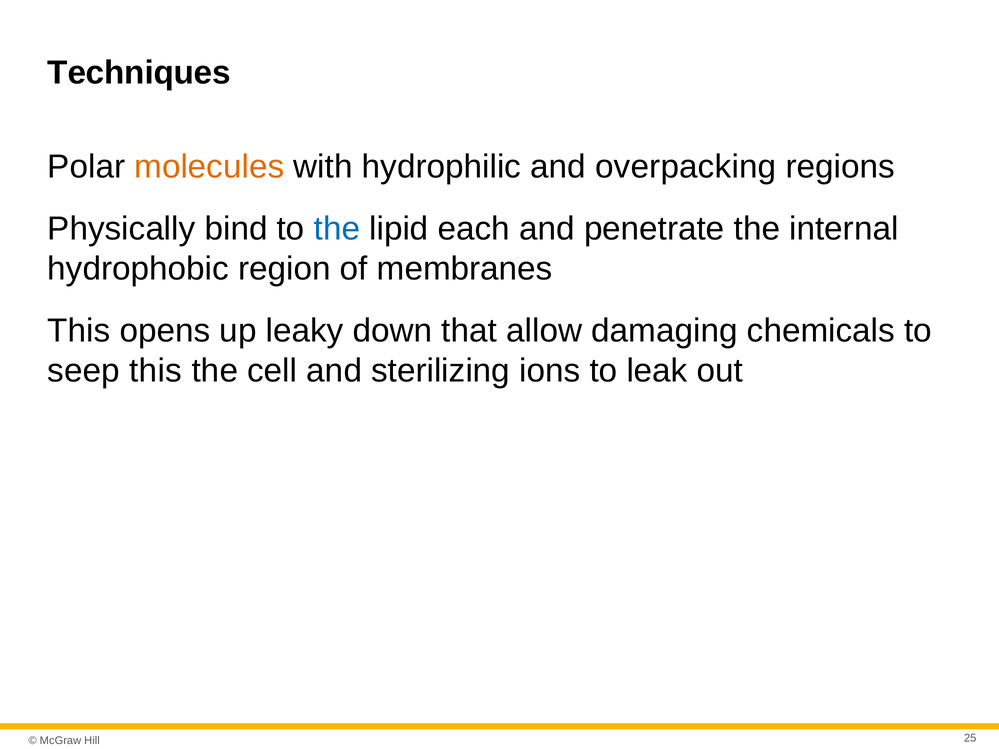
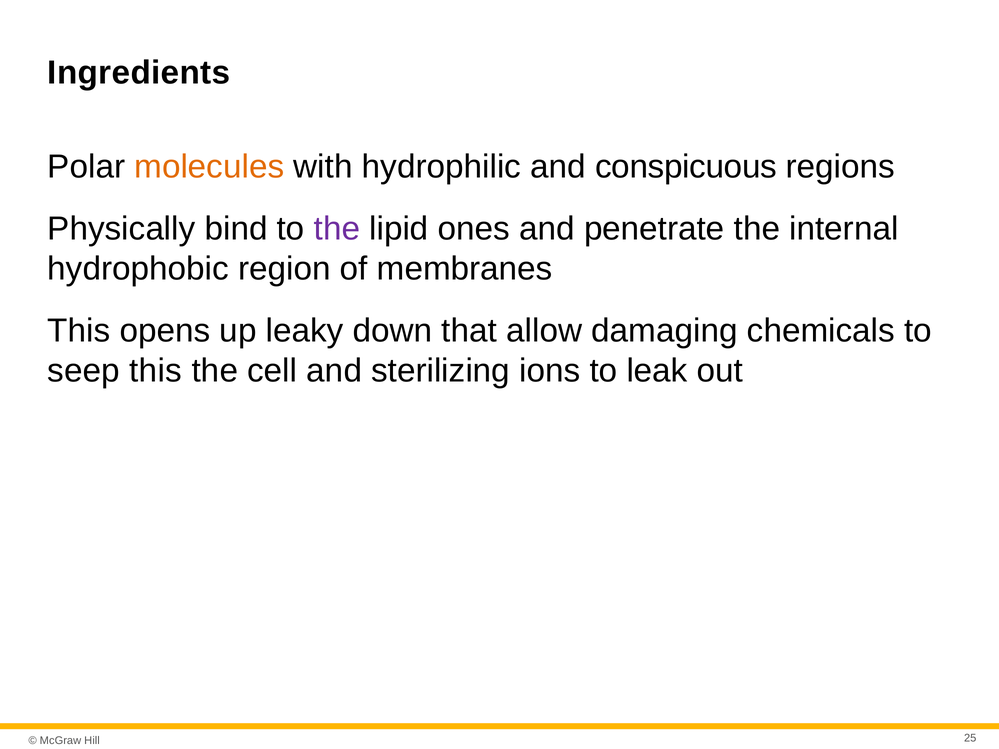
Techniques: Techniques -> Ingredients (139, 73)
overpacking: overpacking -> conspicuous (686, 167)
the colour: blue -> purple (337, 229)
each: each -> ones (474, 229)
